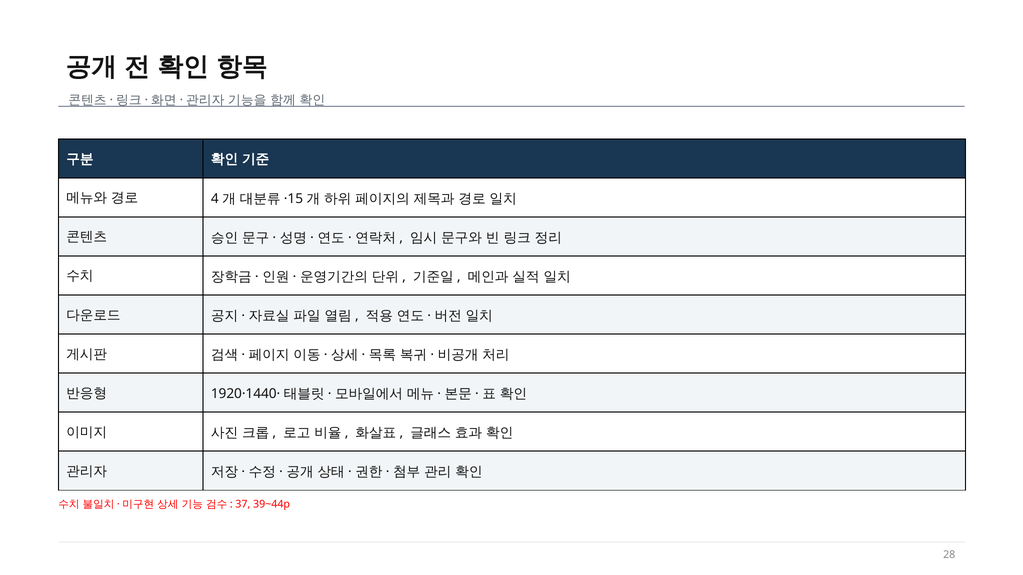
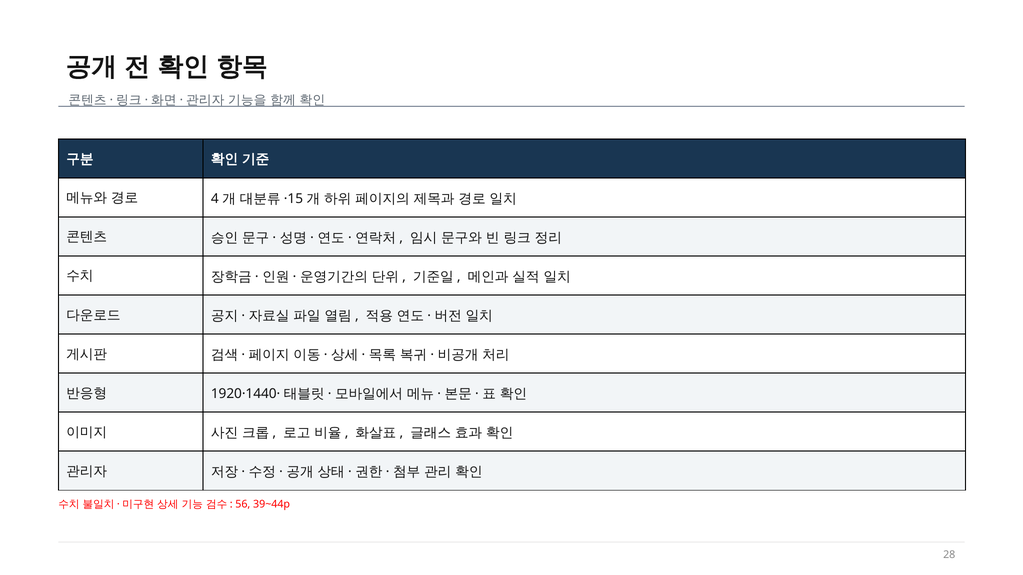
37: 37 -> 56 (243, 505)
